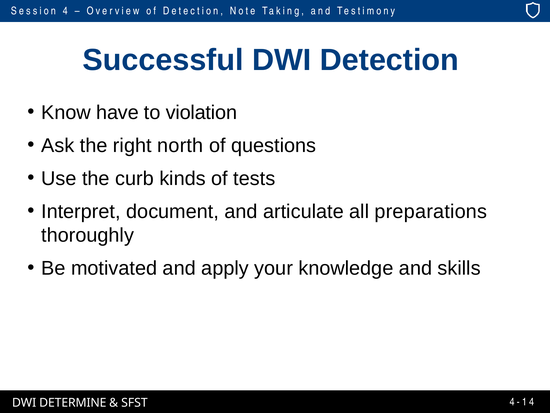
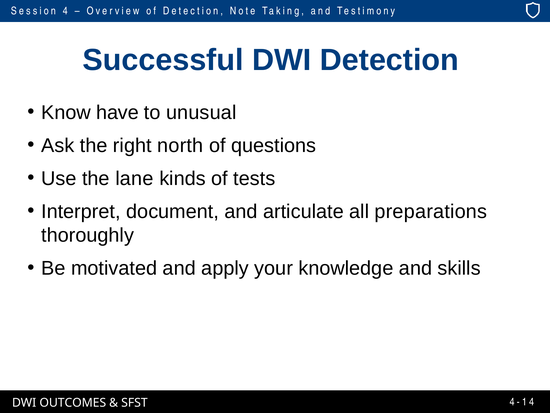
violation: violation -> unusual (201, 112)
curb: curb -> lane (134, 178)
DETERMINE: DETERMINE -> OUTCOMES (73, 402)
